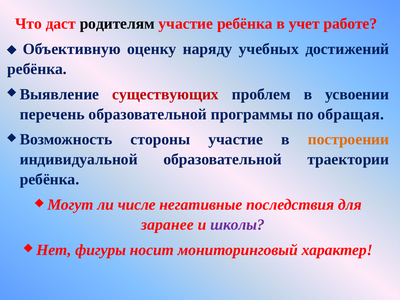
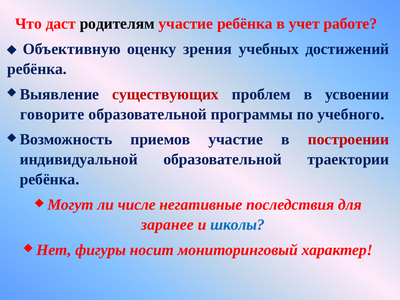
наряду: наряду -> зрения (208, 49)
перечень: перечень -> говорите (52, 114)
обращая: обращая -> учебного (351, 114)
стороны: стороны -> приемов (160, 139)
построении colour: orange -> red (348, 139)
школы colour: purple -> blue (237, 225)
